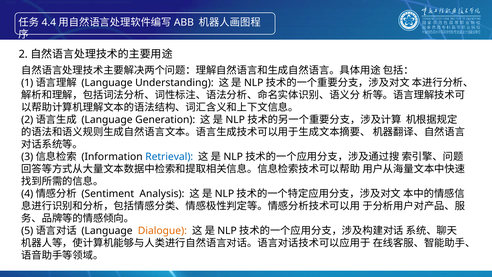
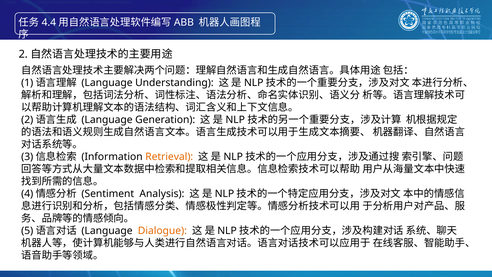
Retrieval colour: blue -> orange (169, 157)
